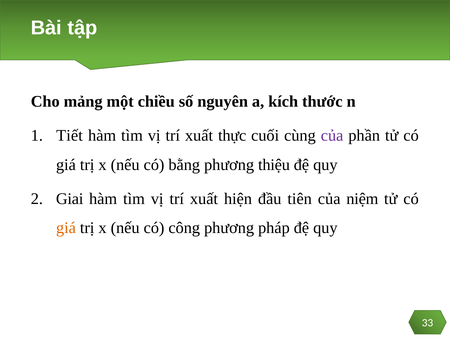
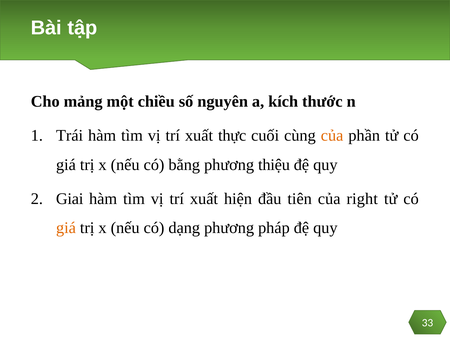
Tiết: Tiết -> Trái (70, 136)
của colour: purple -> orange (332, 136)
niệm: niệm -> right (362, 199)
công: công -> dạng (184, 228)
